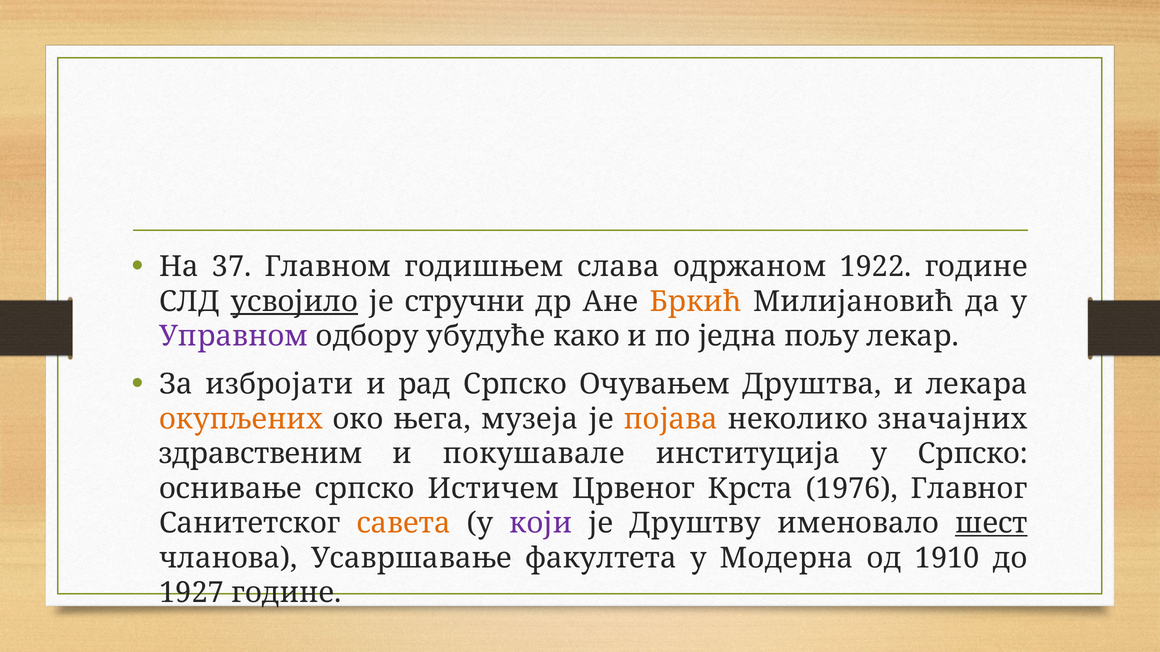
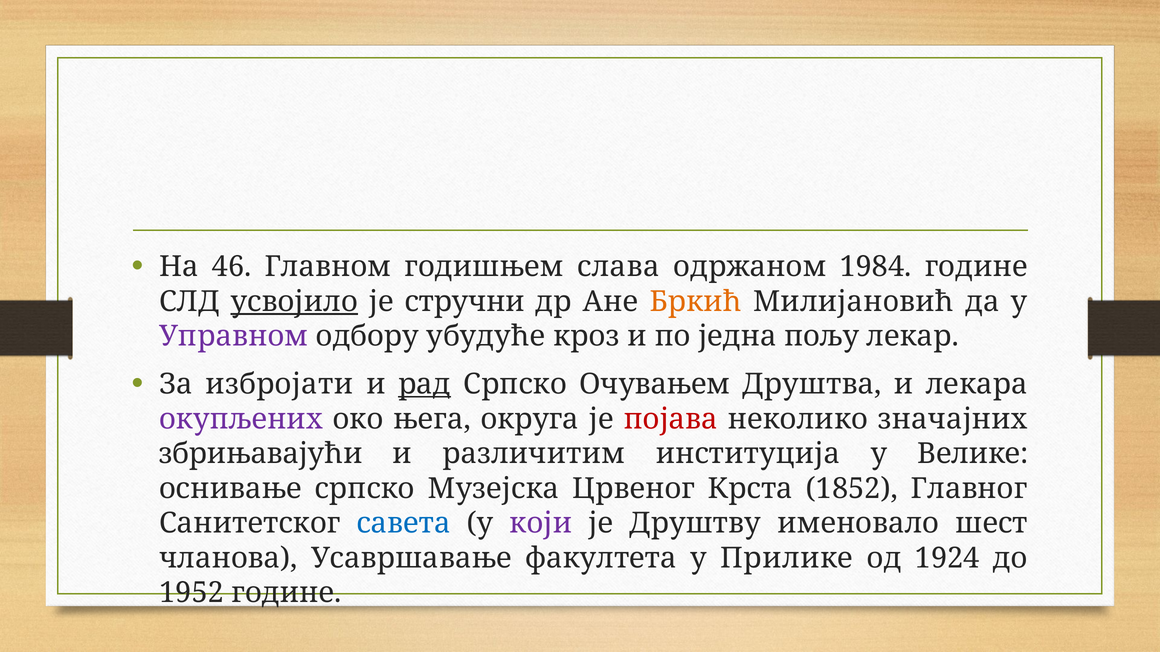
37: 37 -> 46 (232, 267)
1922: 1922 -> 1984 (876, 267)
како: како -> кроз (586, 337)
рад underline: none -> present (424, 385)
окупљених colour: orange -> purple (241, 419)
музеја: музеја -> округа (530, 419)
појава colour: orange -> red (671, 419)
здравственим: здравственим -> збрињавајући (261, 454)
покушавале: покушавале -> различитим (534, 454)
у Српско: Српско -> Велике (973, 454)
Истичем: Истичем -> Музејска (494, 489)
1976: 1976 -> 1852 (852, 489)
савета colour: orange -> blue (404, 524)
шест underline: present -> none (991, 524)
Модерна: Модерна -> Прилике (787, 559)
1910: 1910 -> 1924 (947, 559)
1927: 1927 -> 1952 (192, 593)
